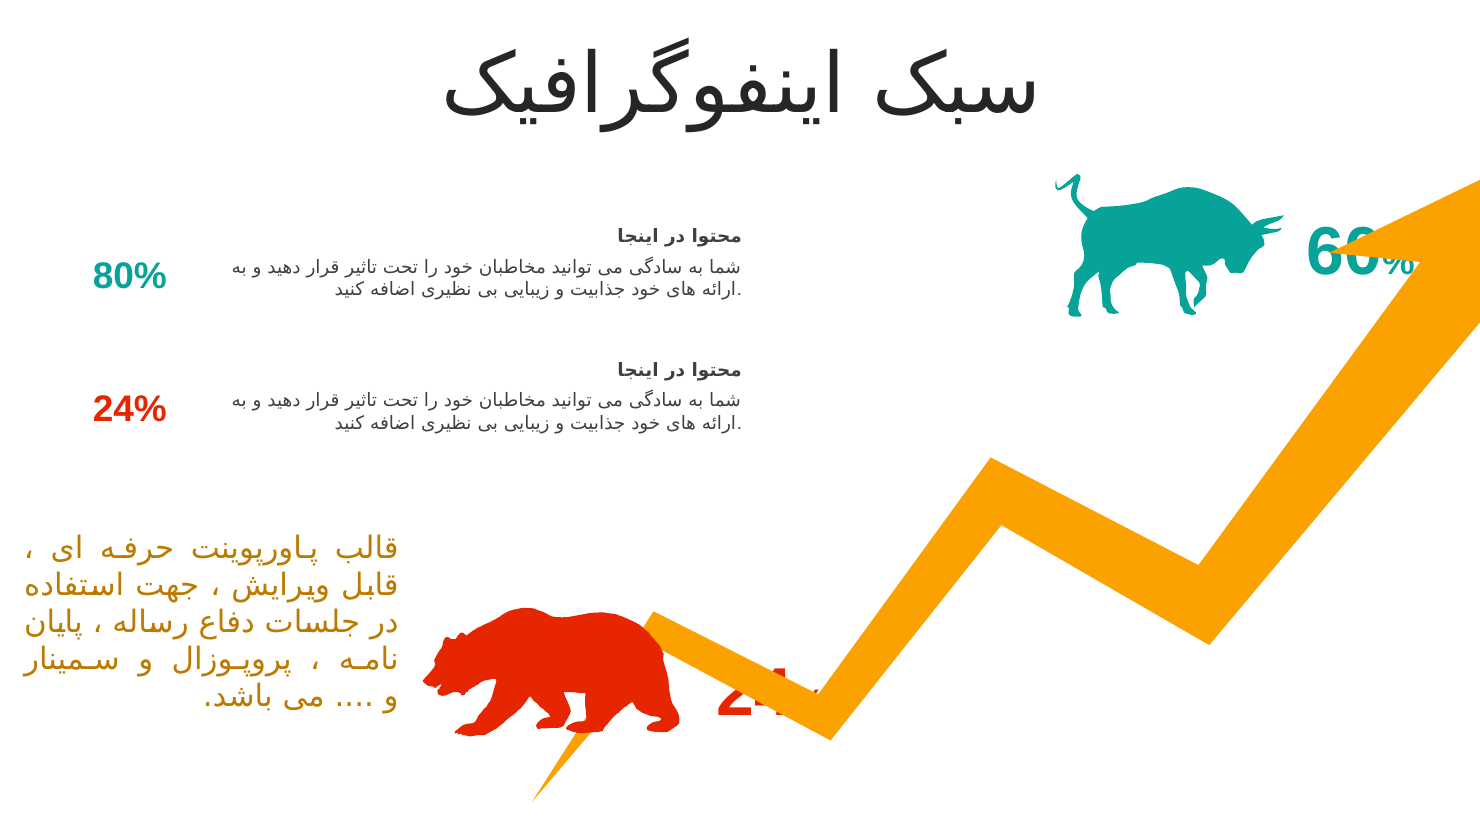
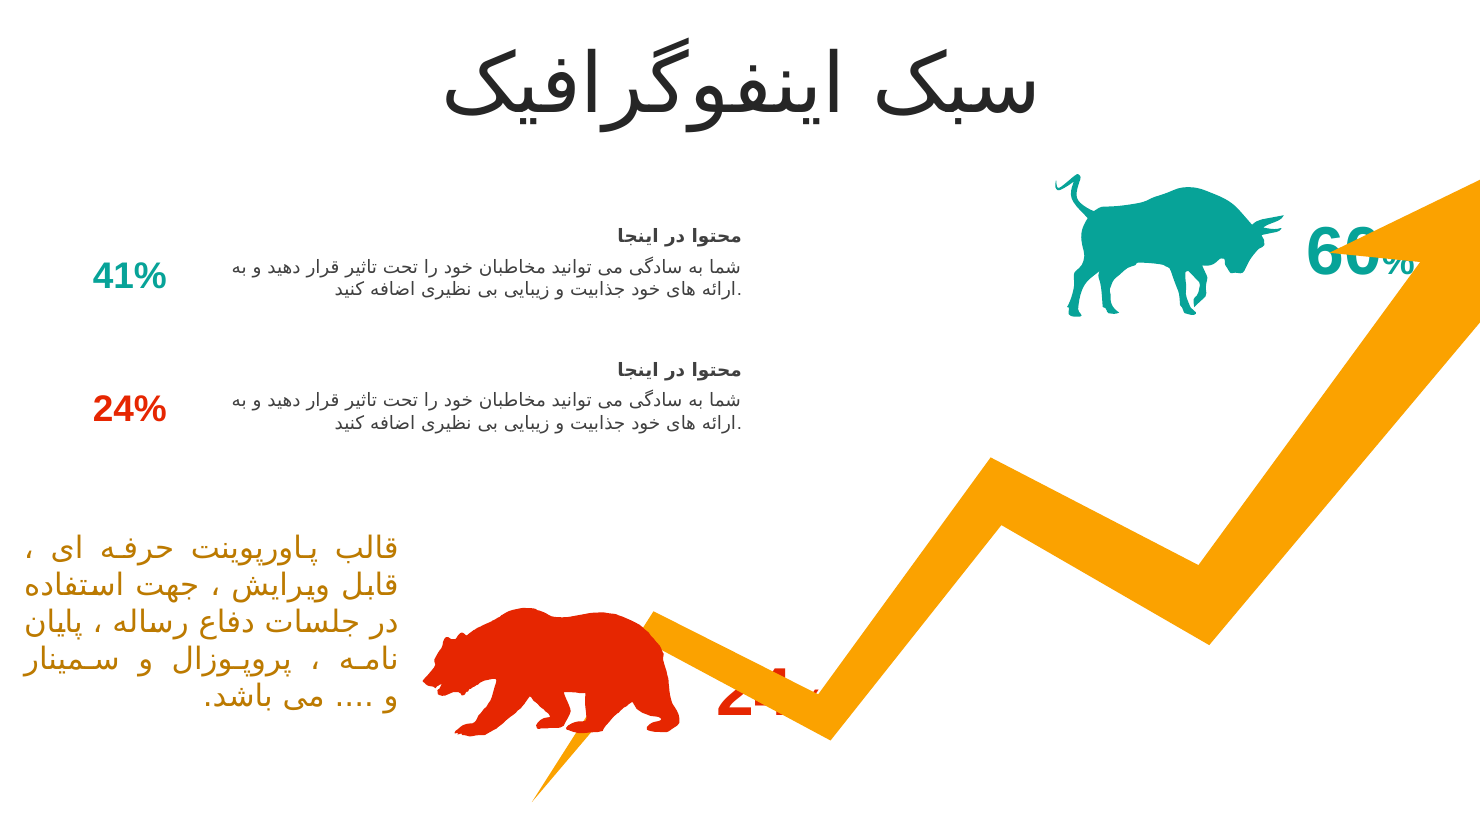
80%: 80% -> 41% (130, 276)
